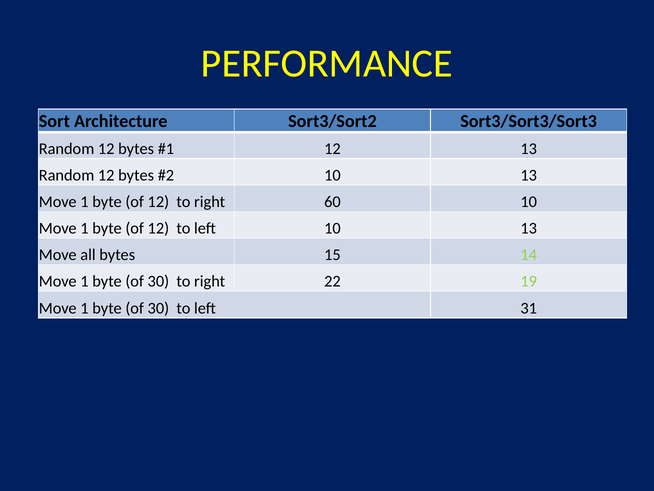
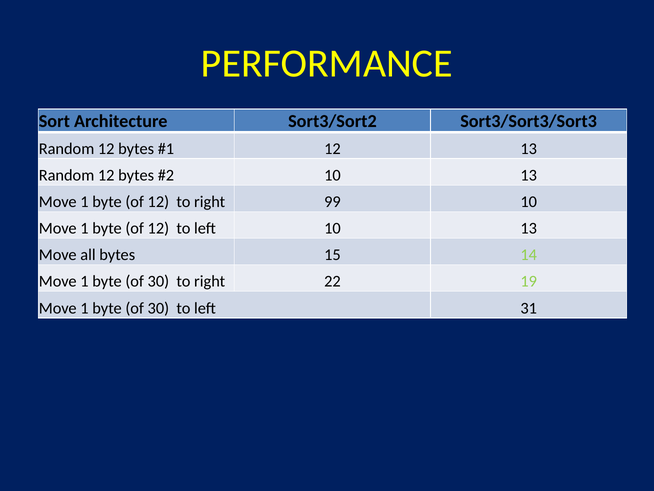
60: 60 -> 99 (332, 202)
